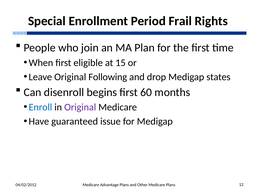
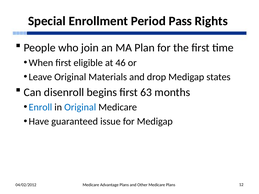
Frail: Frail -> Pass (180, 21)
15: 15 -> 46 (121, 63)
Following: Following -> Materials (108, 77)
60: 60 -> 63 (146, 92)
Original colour: purple -> blue (80, 107)
